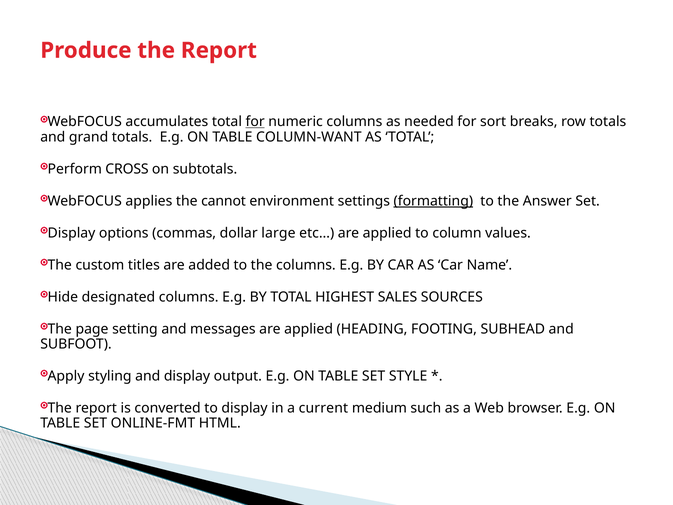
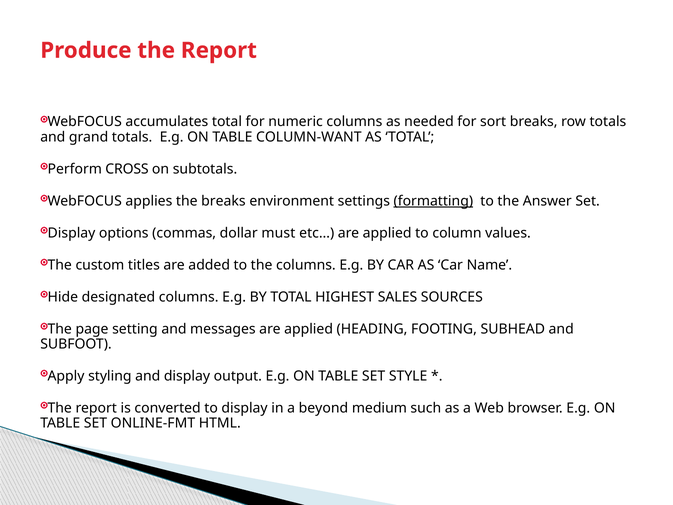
for underline: present -> none (255, 122)
the cannot: cannot -> breaks (223, 201)
large: large -> must (278, 233)
current: current -> beyond (323, 408)
